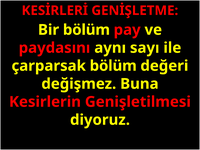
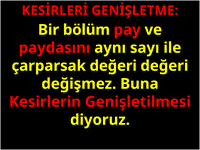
çarparsak bölüm: bölüm -> değeri (113, 66)
